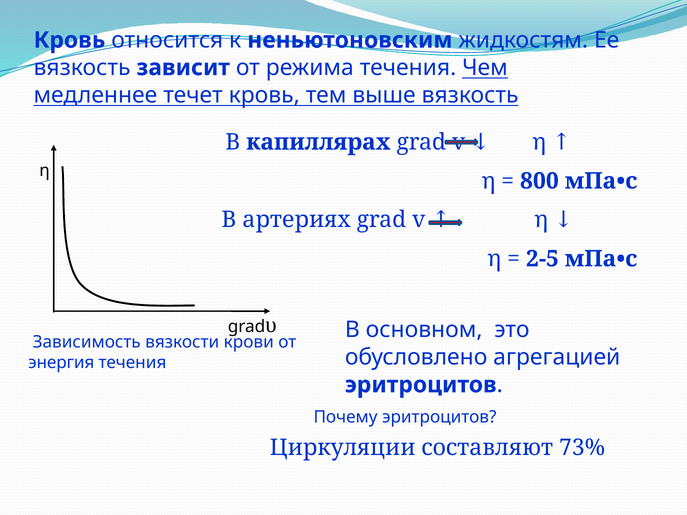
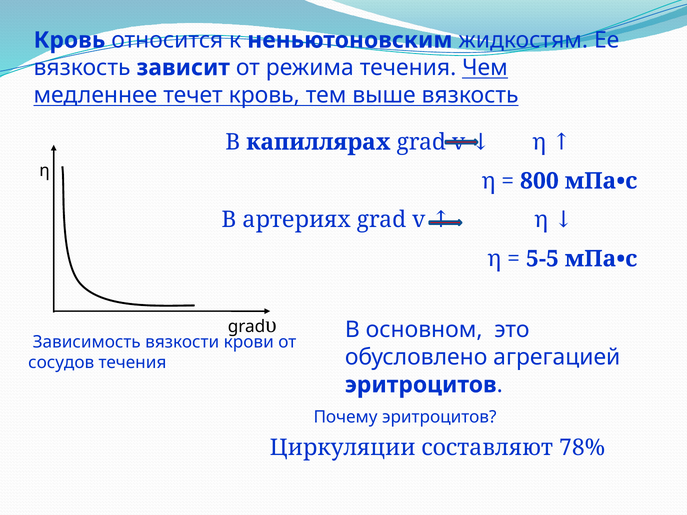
2-5: 2-5 -> 5-5 (542, 259)
энергия: энергия -> сосудов (61, 363)
73%: 73% -> 78% (582, 448)
